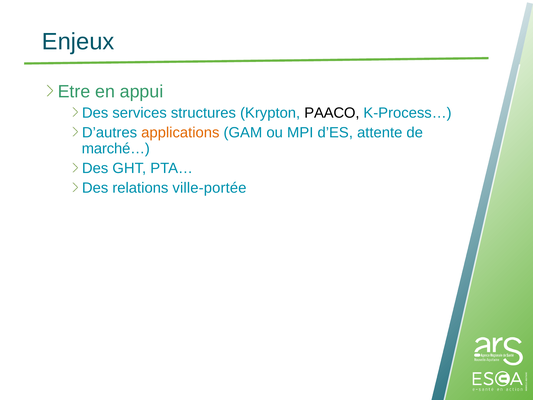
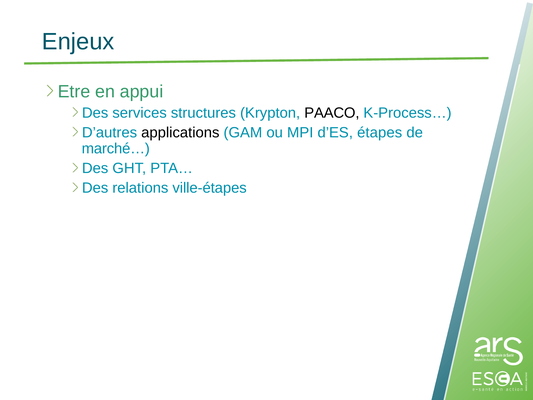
applications colour: orange -> black (180, 132)
attente: attente -> étapes (380, 132)
ville-portée: ville-portée -> ville-étapes (210, 188)
